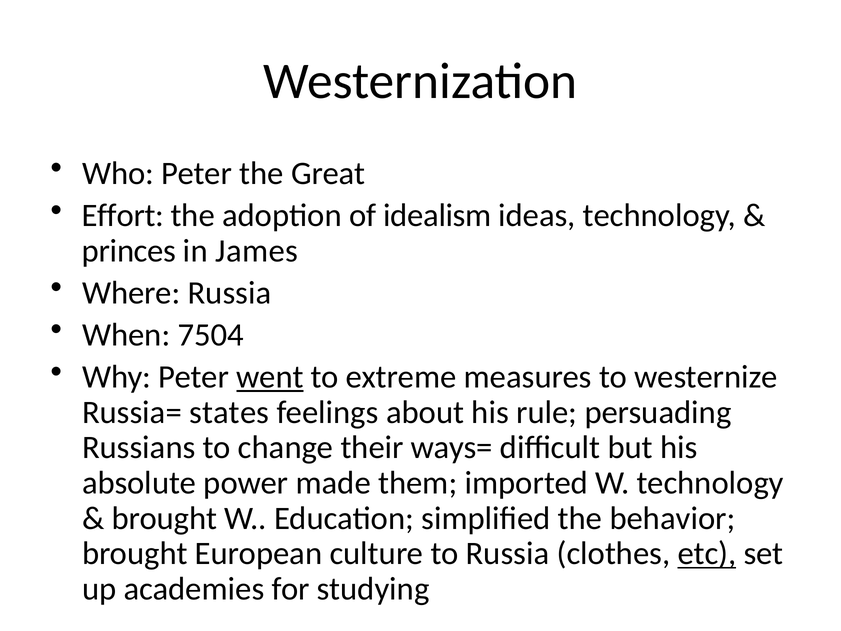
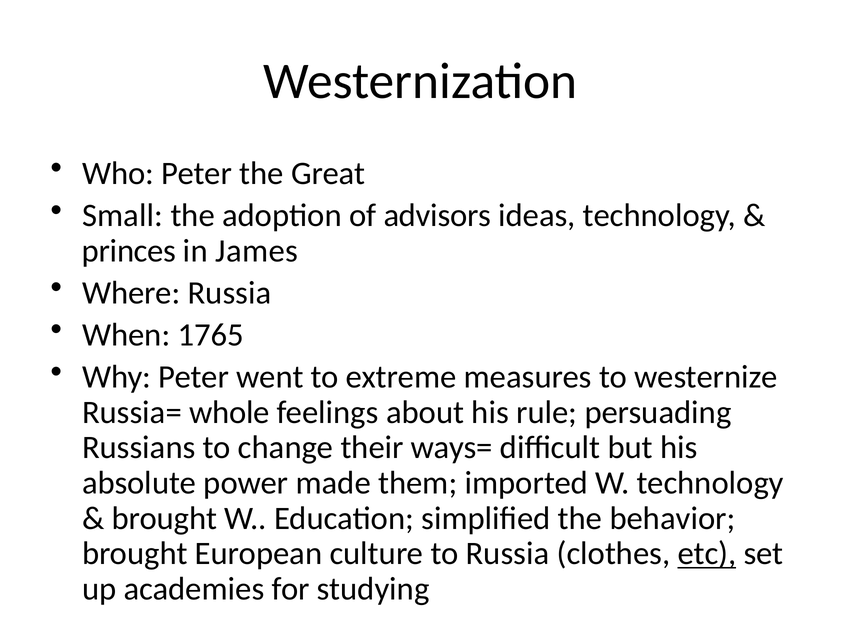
Effort: Effort -> Small (123, 215)
idealism: idealism -> advisors (437, 215)
7504: 7504 -> 1765 (211, 335)
went underline: present -> none (270, 377)
states: states -> whole (229, 412)
